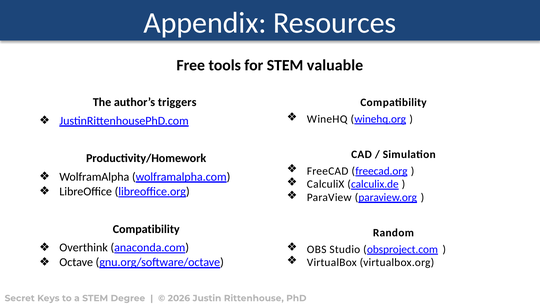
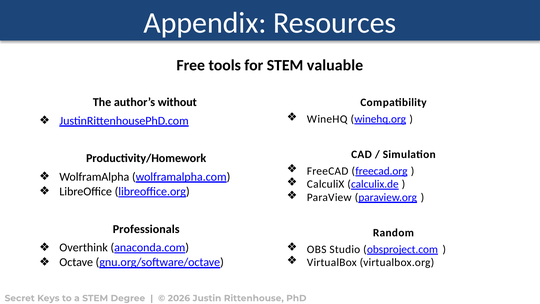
triggers: triggers -> without (177, 102)
Compatibility: Compatibility -> Professionals (146, 229)
